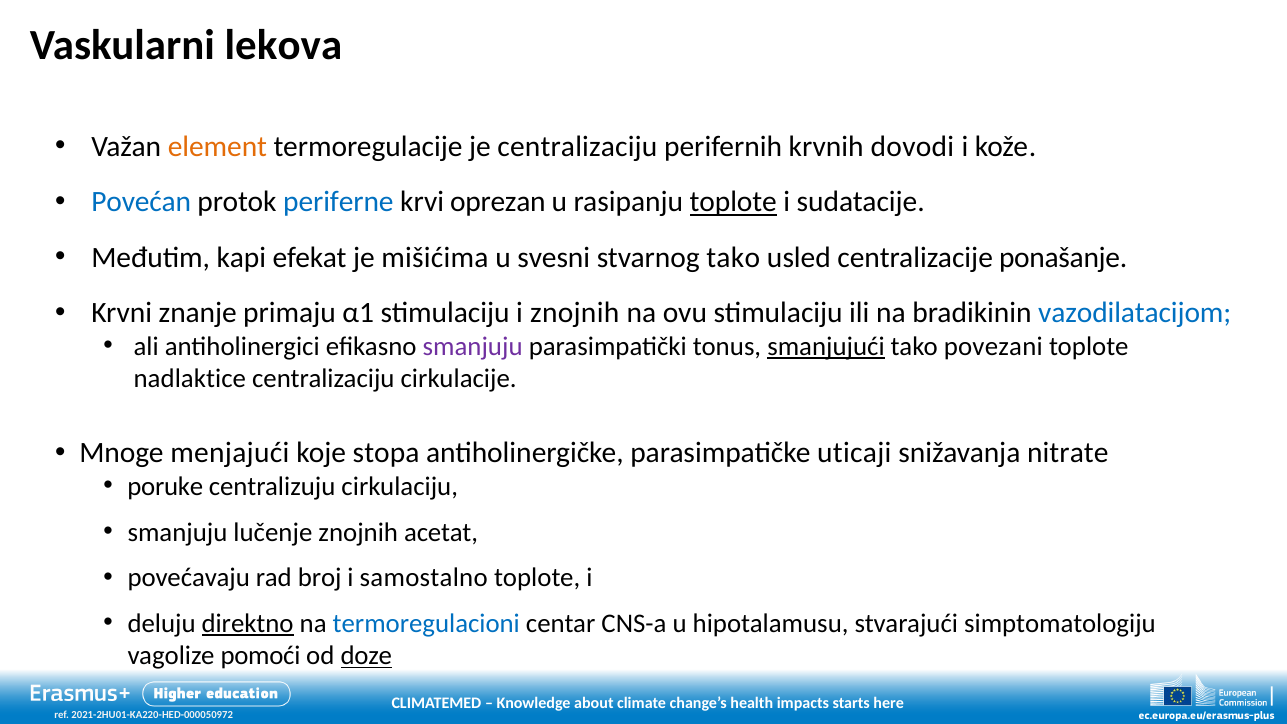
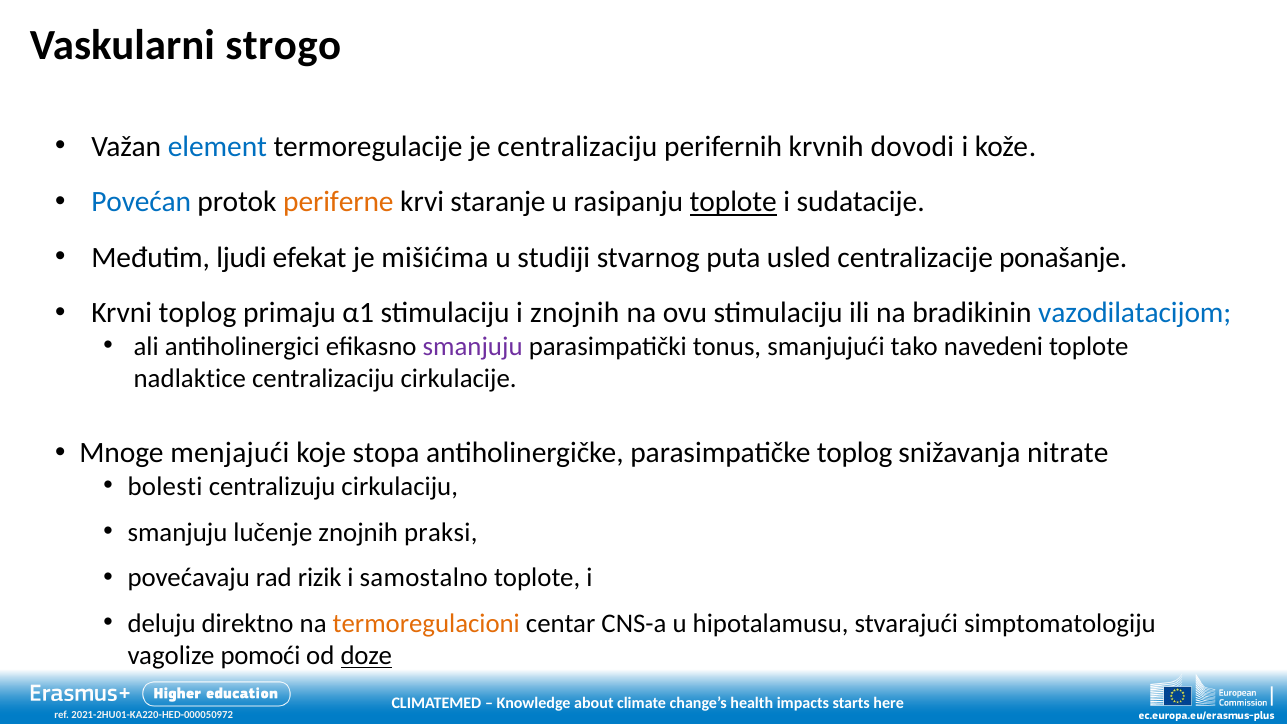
lekova: lekova -> strogo (283, 45)
element colour: orange -> blue (217, 147)
periferne colour: blue -> orange (338, 202)
oprezan: oprezan -> staranje (498, 202)
kapi: kapi -> ljudi (241, 257)
svesni: svesni -> studiji (554, 257)
stvarnog tako: tako -> puta (733, 257)
Krvni znanje: znanje -> toplog (198, 313)
smanjujući underline: present -> none (826, 347)
povezani: povezani -> navedeni (993, 347)
parasimpatičke uticaji: uticaji -> toplog (855, 453)
poruke: poruke -> bolesti (165, 487)
acetat: acetat -> praksi (441, 532)
broj: broj -> rizik (320, 578)
direktno underline: present -> none (248, 623)
termoregulacioni colour: blue -> orange (426, 623)
